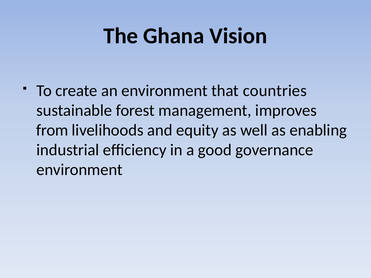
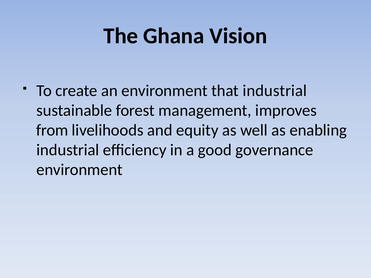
that countries: countries -> industrial (275, 91)
